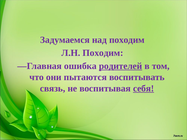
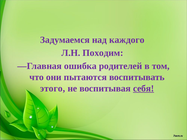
над походим: походим -> каждого (127, 40)
родителей underline: present -> none (121, 66)
связь: связь -> этого (53, 89)
